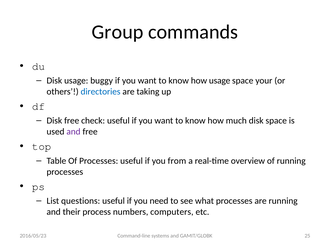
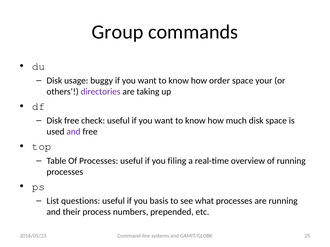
how usage: usage -> order (220, 81)
directories colour: blue -> purple (101, 92)
from: from -> filing (177, 161)
need: need -> basis (159, 201)
computers: computers -> prepended (172, 212)
